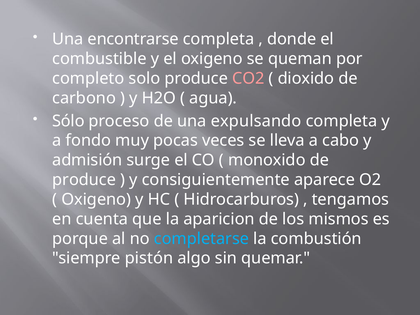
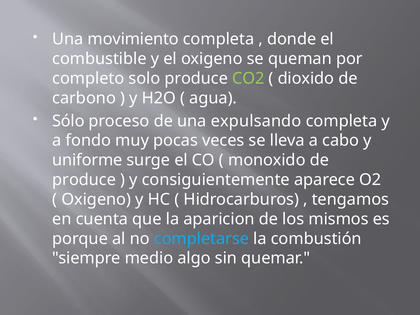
encontrarse: encontrarse -> movimiento (133, 39)
CO2 colour: pink -> light green (248, 78)
admisión: admisión -> uniforme (87, 160)
pistón: pistón -> medio (149, 258)
